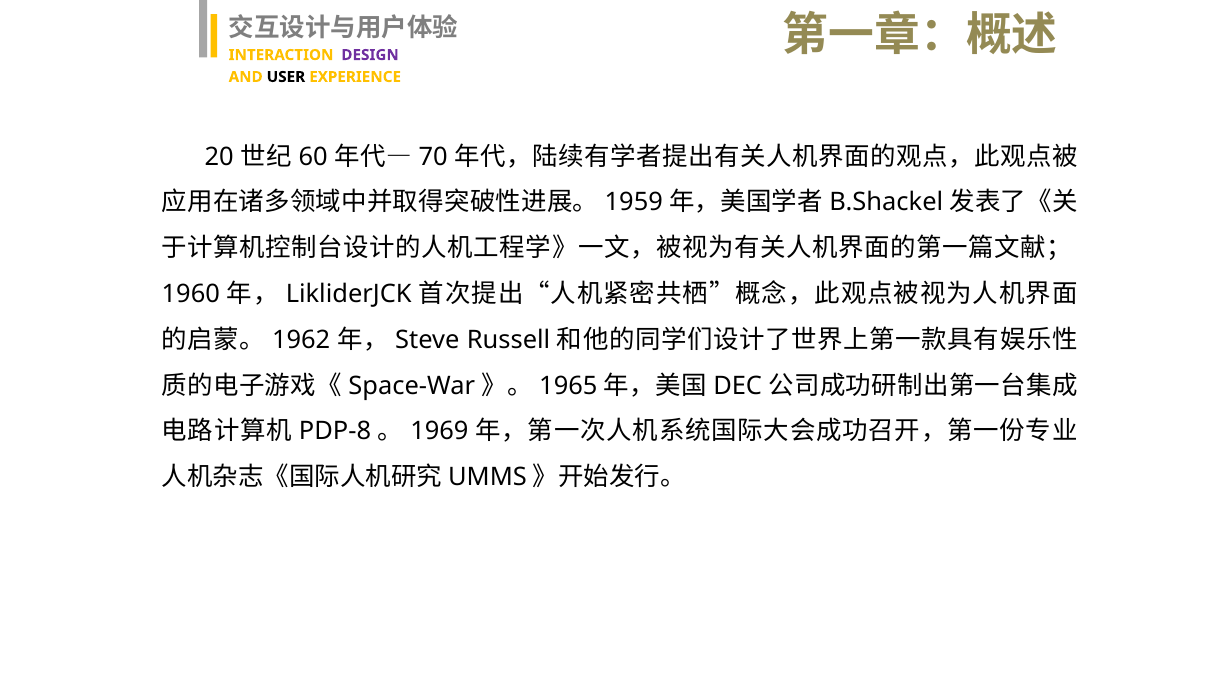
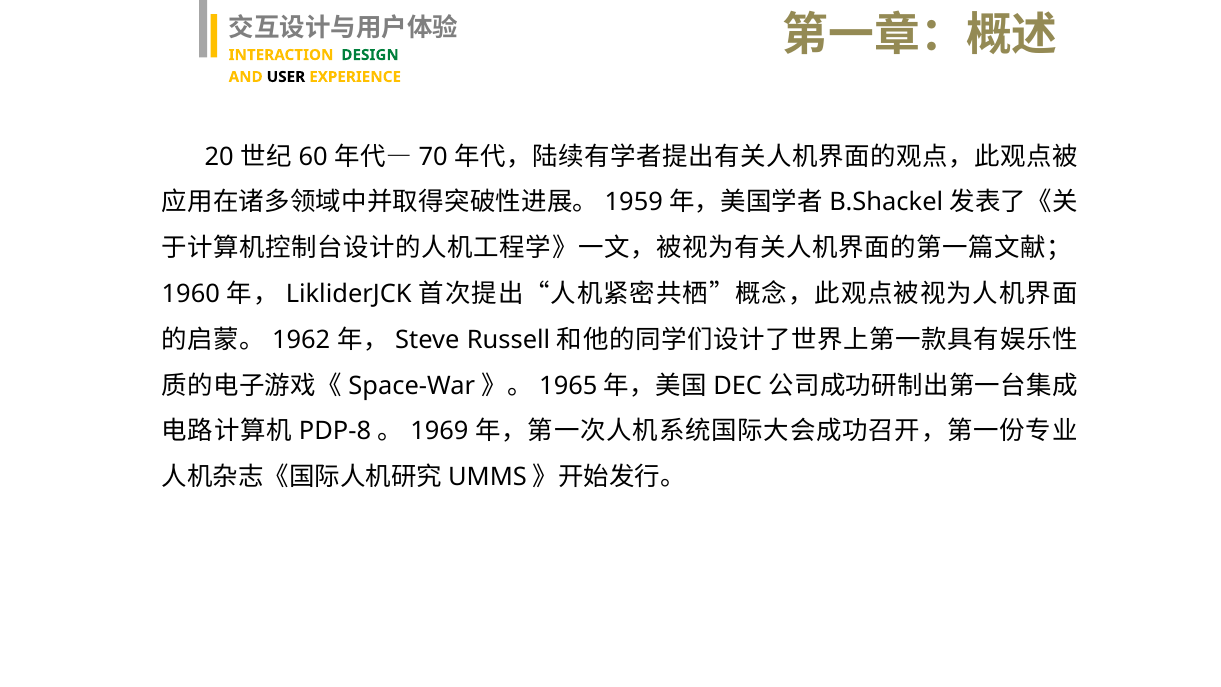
DESIGN colour: purple -> green (370, 55)
